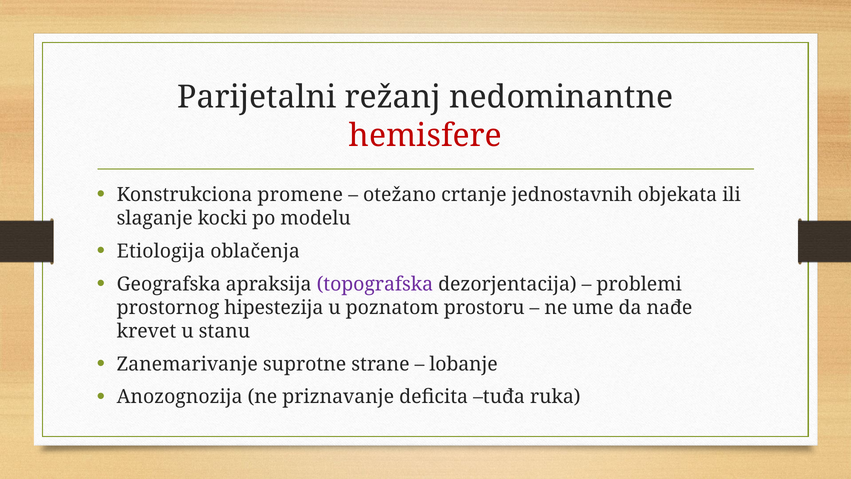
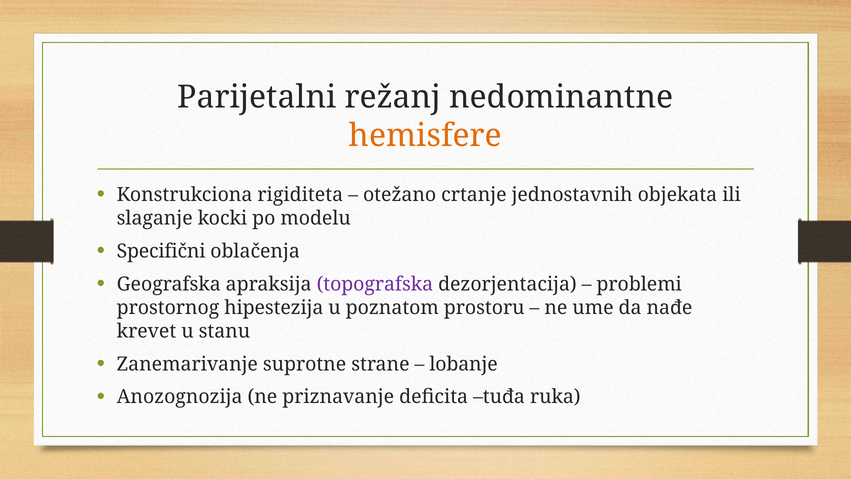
hemisfere colour: red -> orange (425, 135)
promene: promene -> rigiditeta (300, 195)
Etiologija: Etiologija -> Specifični (161, 251)
